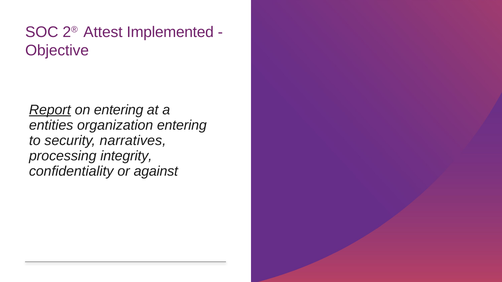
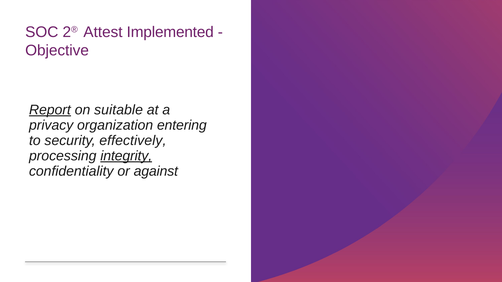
on entering: entering -> suitable (119, 110)
entities: entities -> privacy (51, 125)
narratives: narratives -> effectively (133, 141)
integrity underline: none -> present (126, 156)
